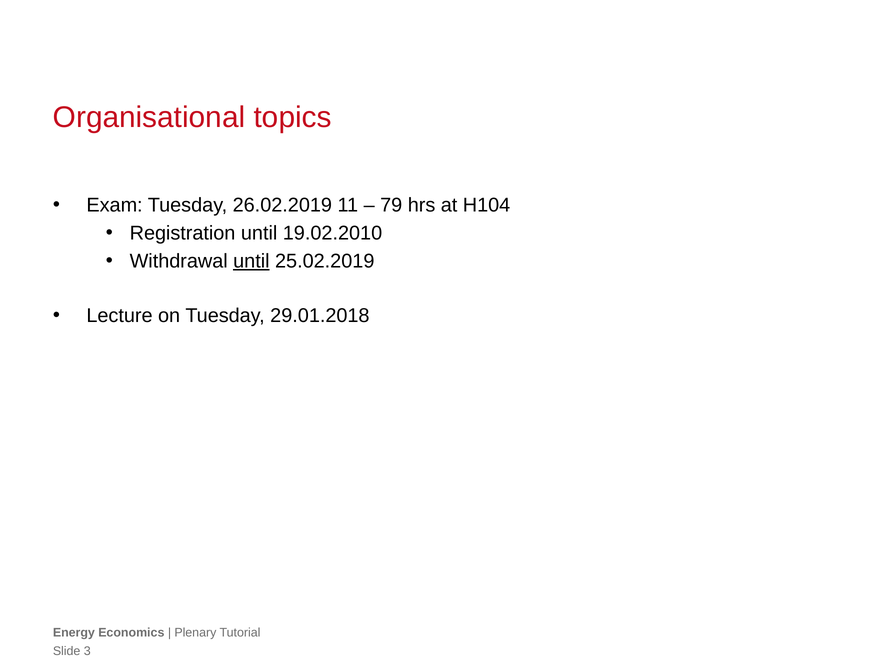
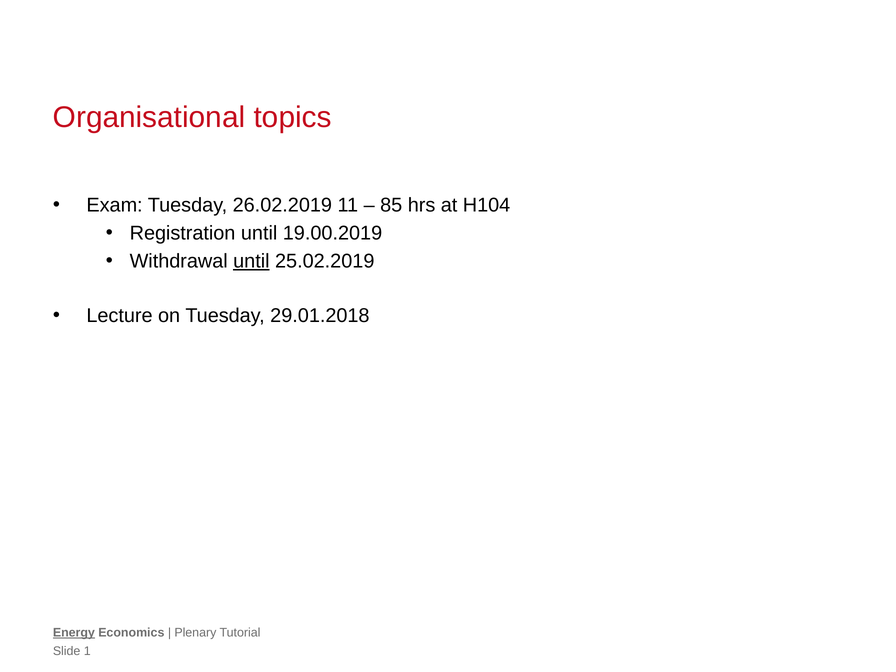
79: 79 -> 85 (391, 205)
19.02.2010: 19.02.2010 -> 19.00.2019 (333, 233)
Energy underline: none -> present (74, 633)
3: 3 -> 1 (87, 651)
